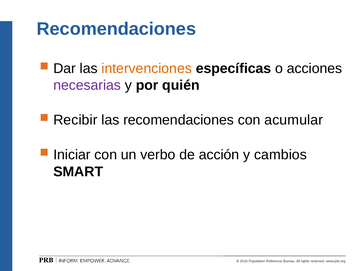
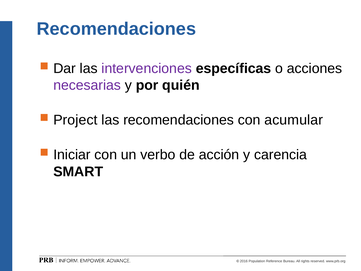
intervenciones colour: orange -> purple (147, 68)
Recibir: Recibir -> Project (75, 120)
cambios: cambios -> carencia (281, 155)
